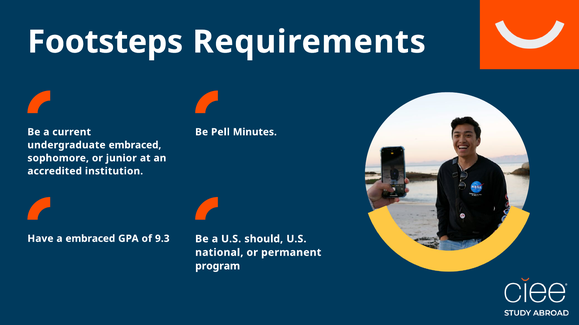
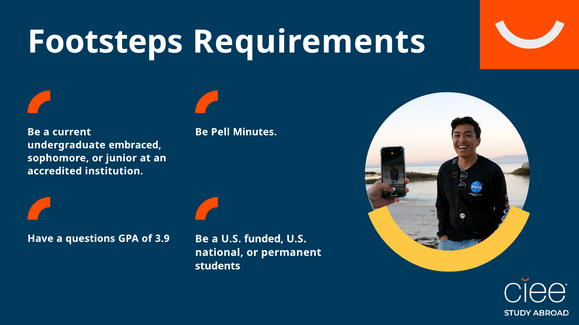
a embraced: embraced -> questions (90, 239)
9.3: 9.3 -> 3.9 (162, 239)
should: should -> funded (264, 239)
program: program -> students (218, 267)
